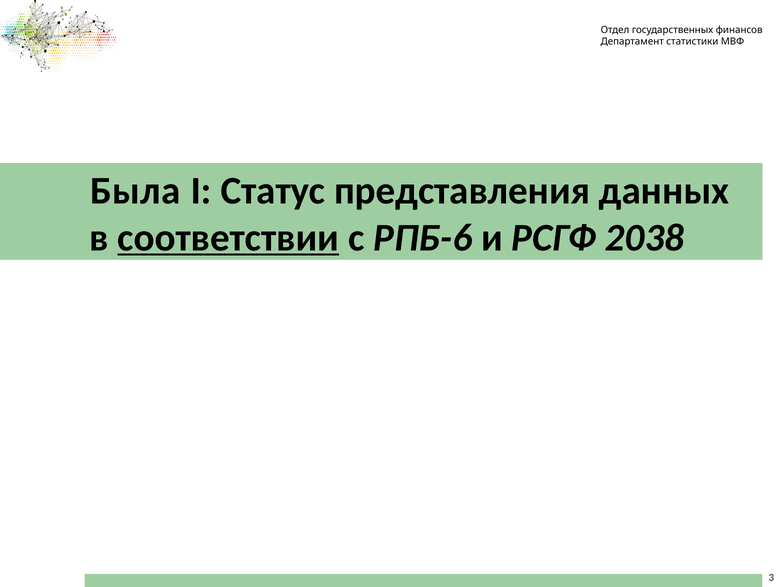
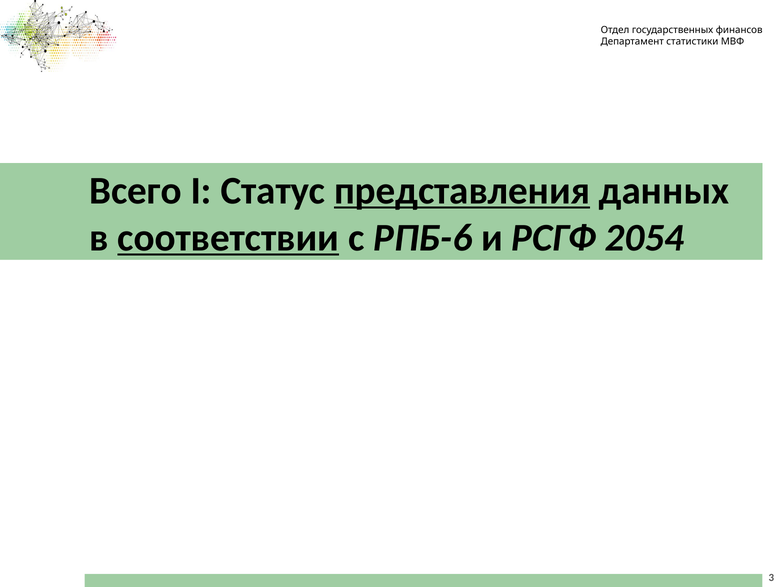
Была: Была -> Всего (135, 191)
представления underline: none -> present (462, 191)
2038: 2038 -> 2054 (645, 237)
